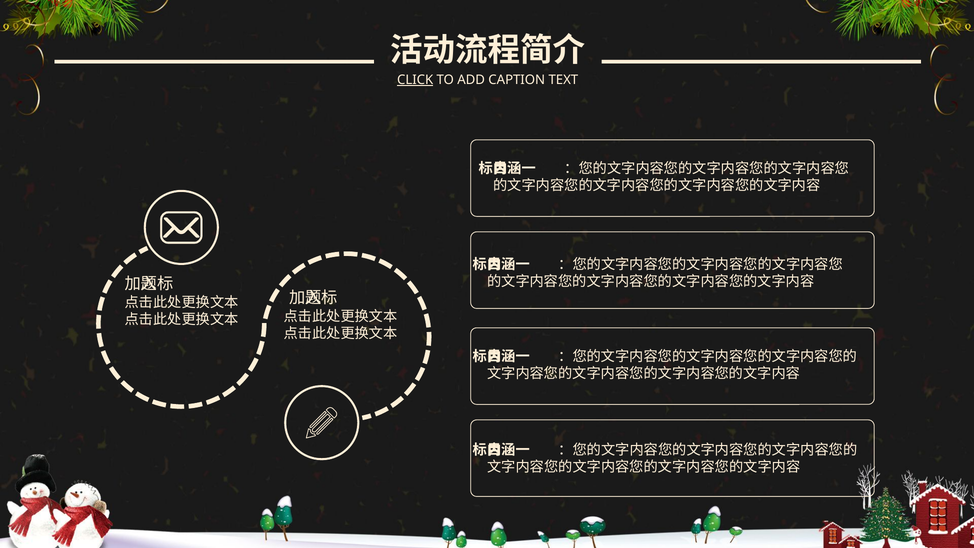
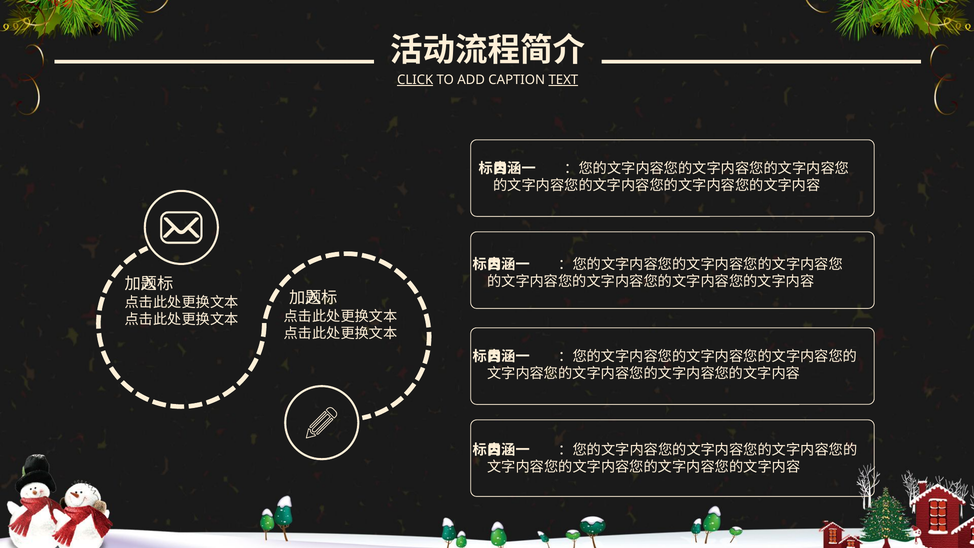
TEXT underline: none -> present (563, 80)
